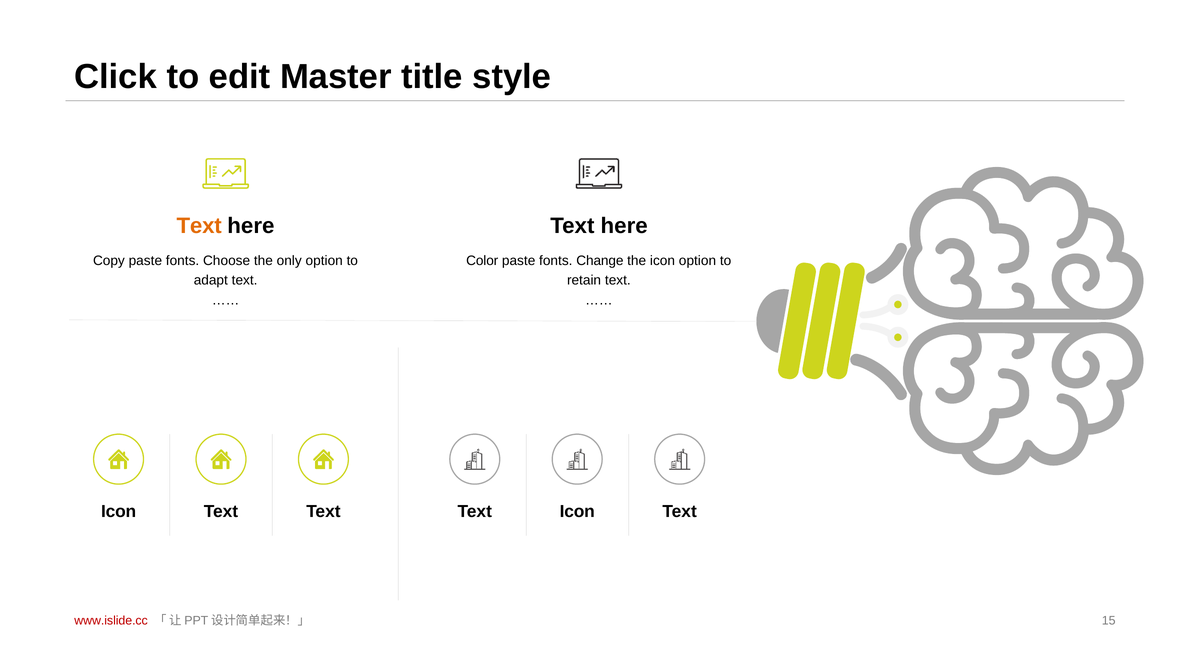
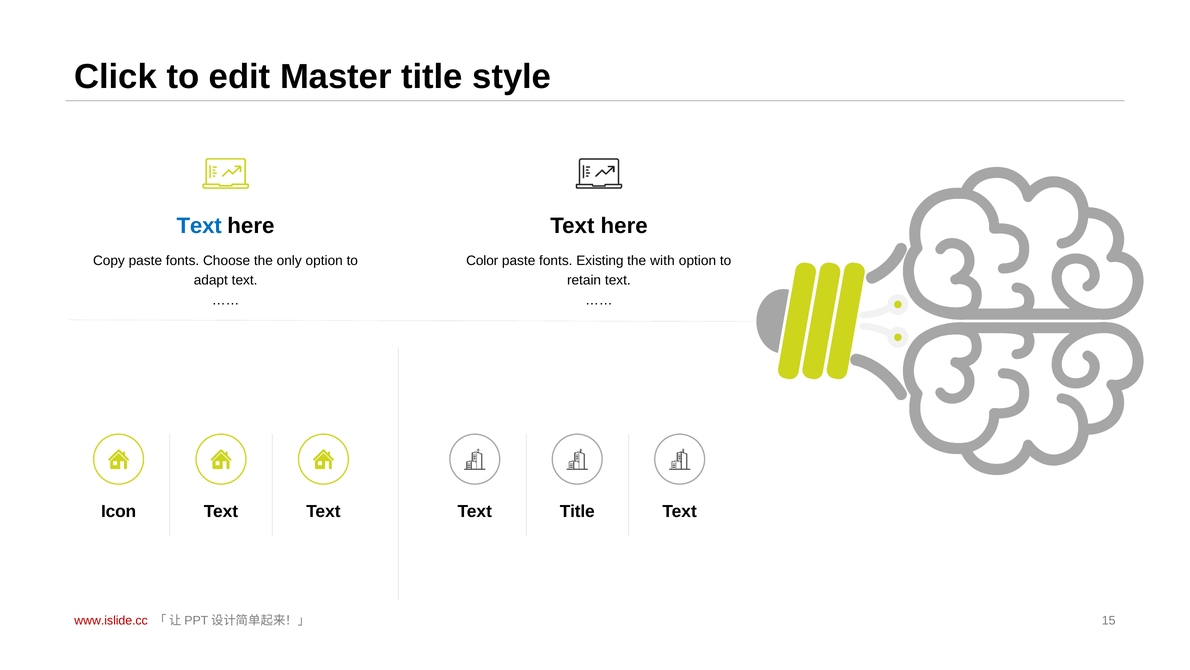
Text colour: orange -> blue (199, 226)
Change: Change -> Existing (600, 261)
the icon: icon -> with (662, 261)
Text Icon: Icon -> Title (577, 511)
